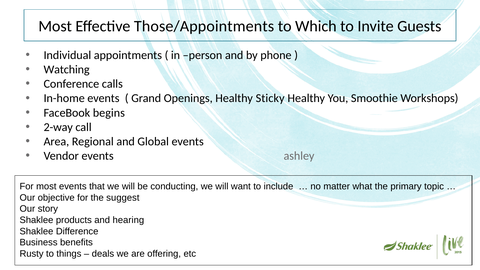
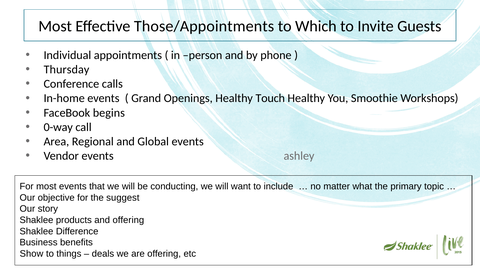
Watching: Watching -> Thursday (67, 70)
Sticky: Sticky -> Touch (270, 98)
2-way: 2-way -> 0-way (58, 127)
and hearing: hearing -> offering (128, 220)
Rusty: Rusty -> Show (32, 254)
